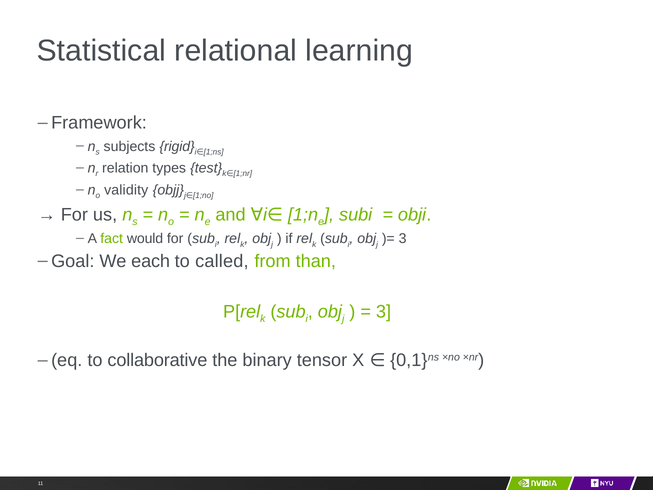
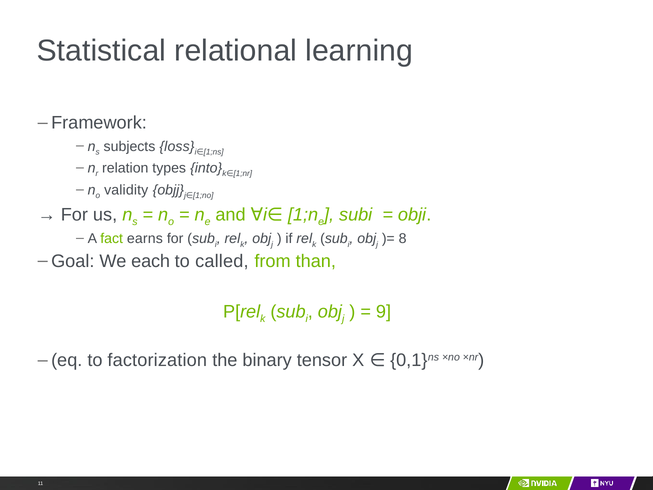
rigid: rigid -> loss (177, 146)
test: test -> into (206, 168)
would: would -> earns (145, 239)
3: 3 -> 8 (403, 239)
3: 3 -> 9 (384, 311)
collaborative: collaborative -> factorization (157, 360)
